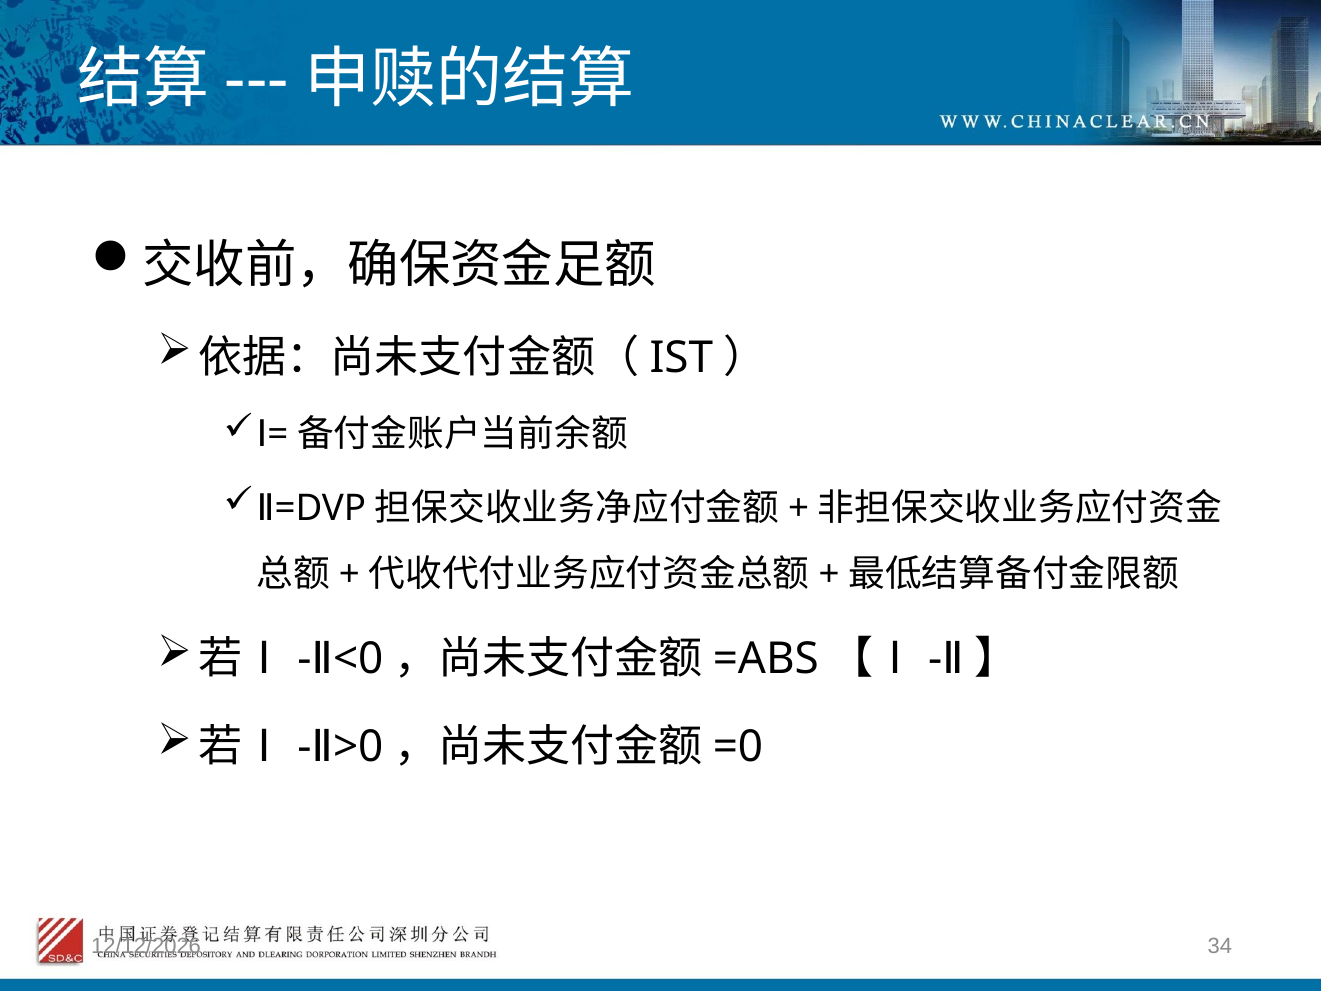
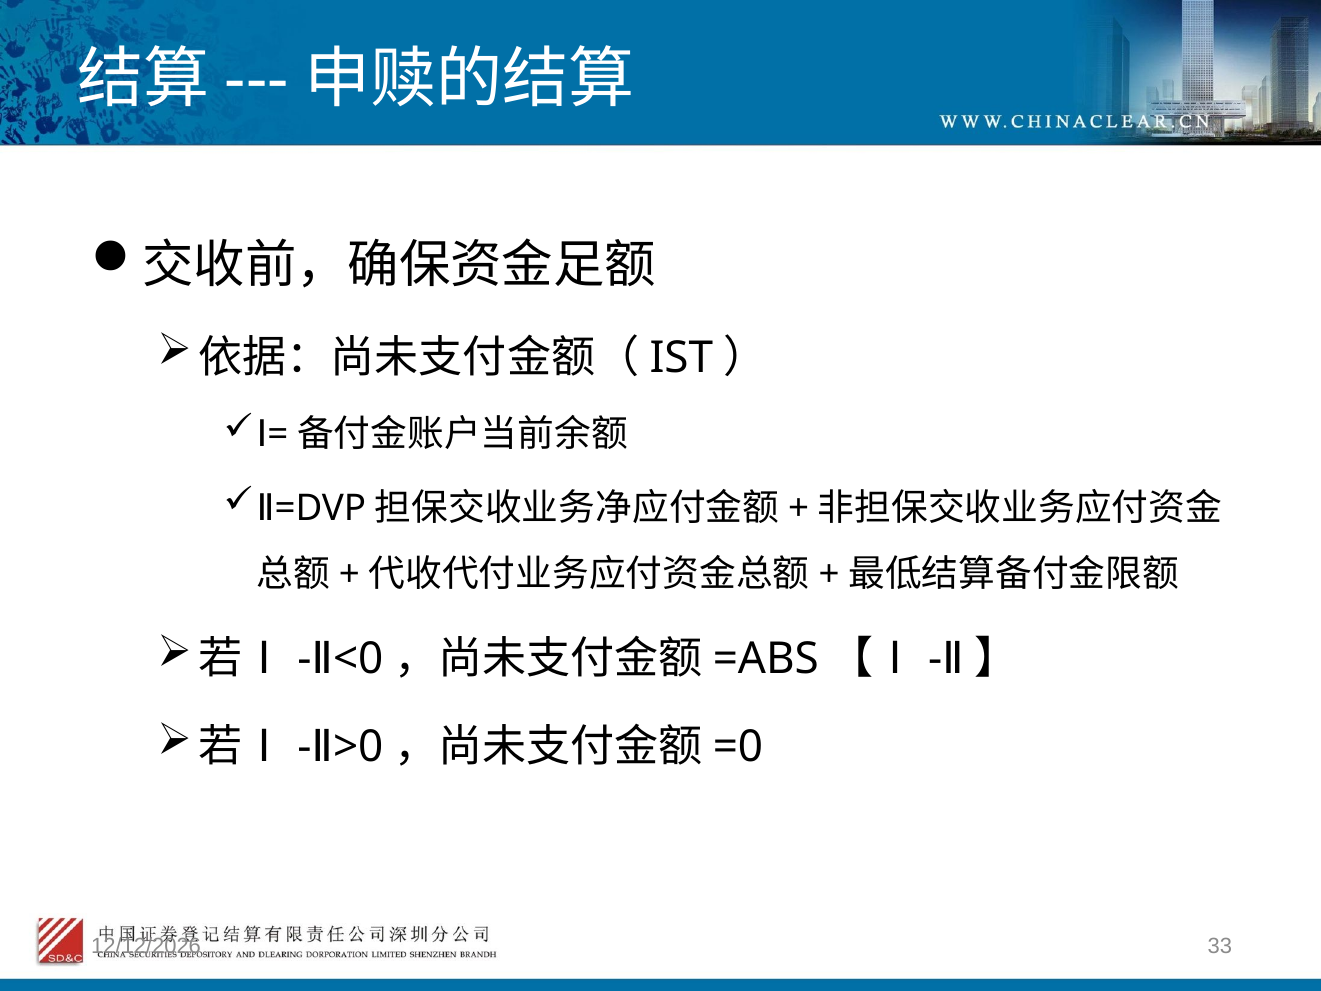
34: 34 -> 33 (1220, 946)
